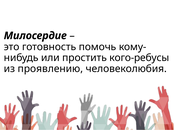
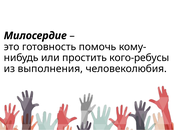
проявлению: проявлению -> выполнения (50, 69)
